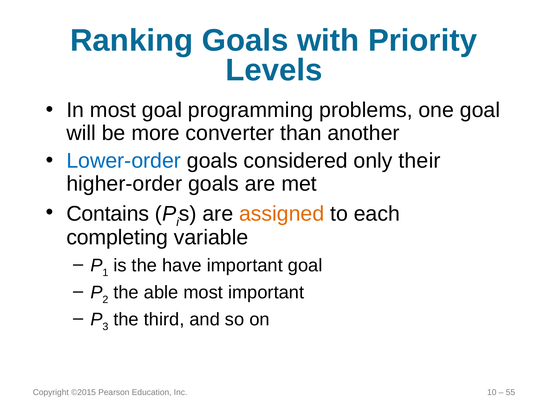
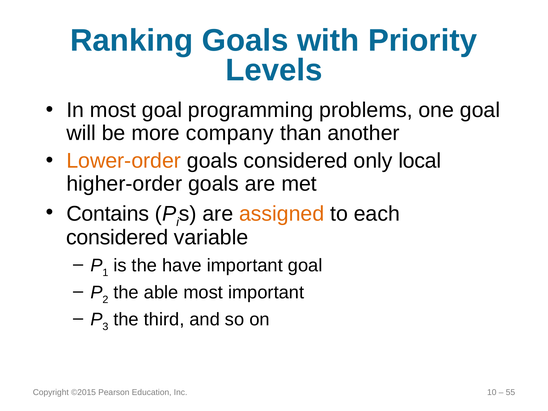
converter: converter -> company (230, 133)
Lower-order colour: blue -> orange (124, 161)
their: their -> local (420, 161)
completing: completing -> considered (117, 237)
